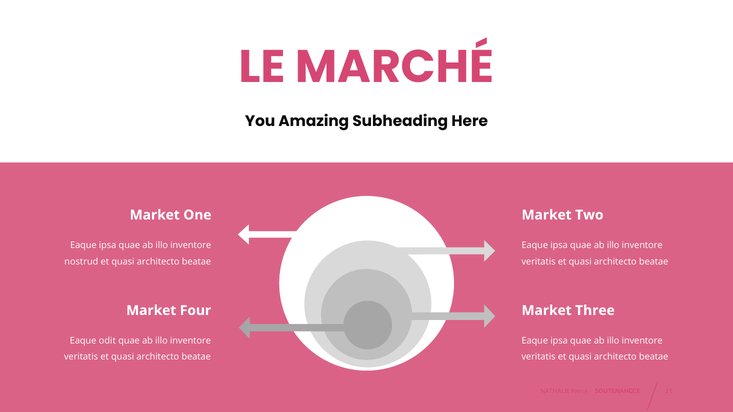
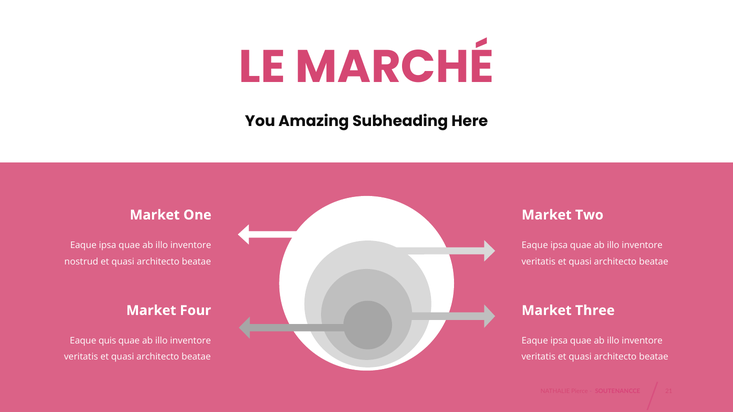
odit: odit -> quis (107, 341)
